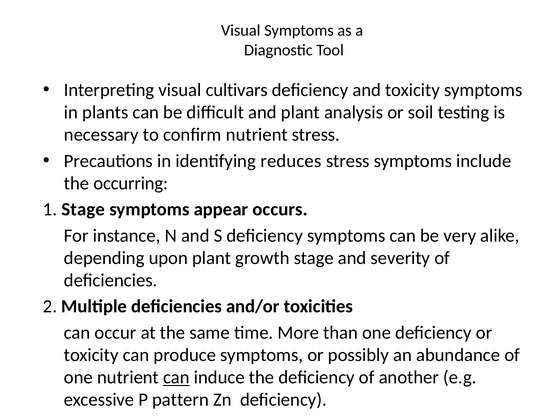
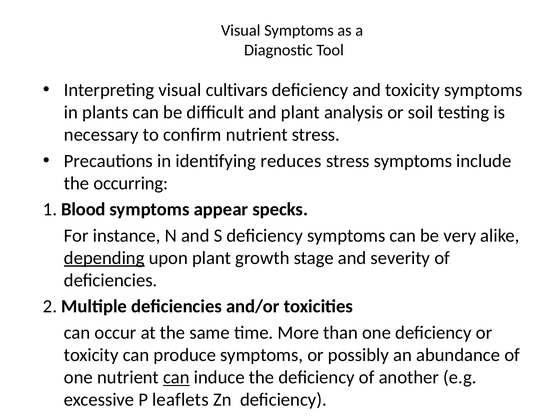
1 Stage: Stage -> Blood (83, 209)
occurs: occurs -> specks (280, 209)
depending underline: none -> present (104, 258)
pattern: pattern -> leaflets (180, 400)
